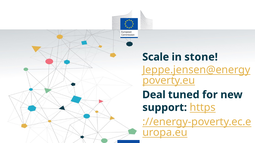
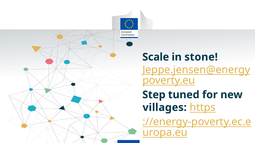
Deal: Deal -> Step (154, 95)
support: support -> villages (165, 108)
